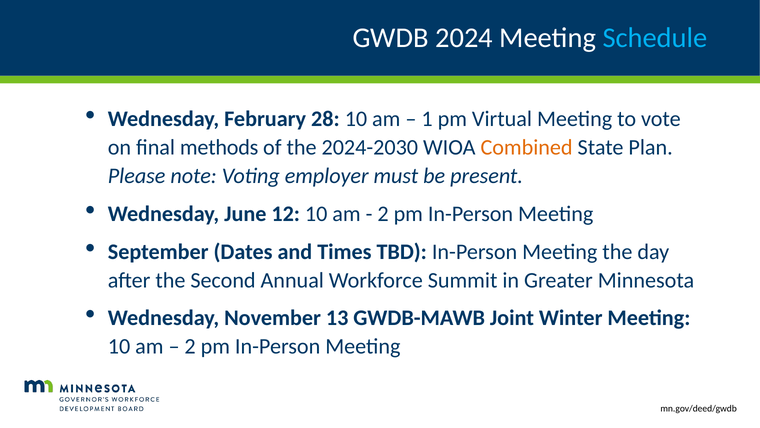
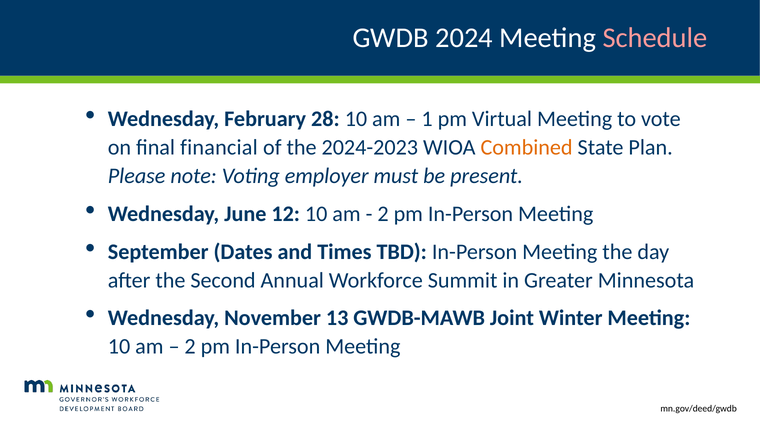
Schedule colour: light blue -> pink (655, 38)
methods: methods -> financial (219, 147)
2024-2030: 2024-2030 -> 2024-2023 (370, 147)
